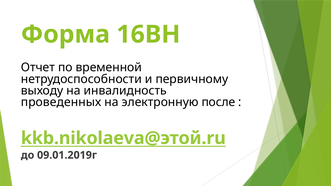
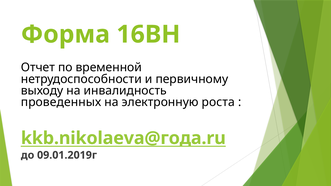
после: после -> роста (218, 102)
kkb.nikolaeva@этой.ru: kkb.nikolaeva@этой.ru -> kkb.nikolaeva@года.ru (123, 138)
